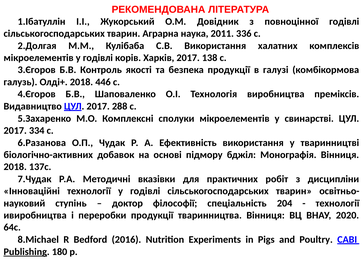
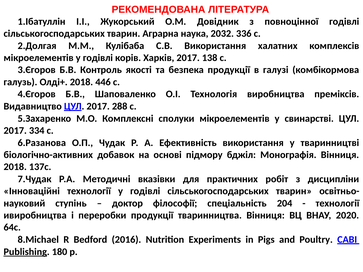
2011: 2011 -> 2032 (222, 34)
